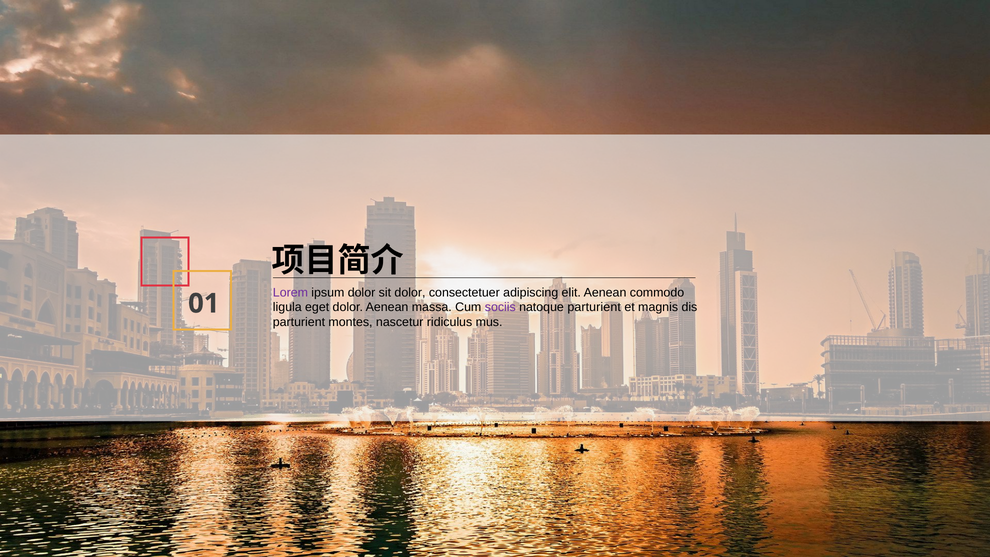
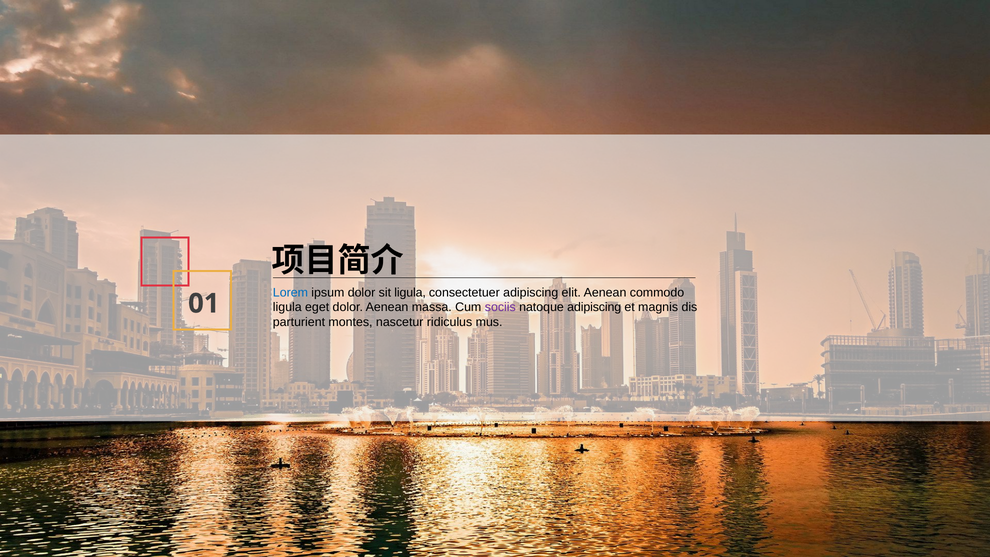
Lorem colour: purple -> blue (290, 292)
sit dolor: dolor -> ligula (410, 292)
natoque parturient: parturient -> adipiscing (594, 307)
